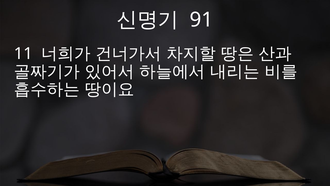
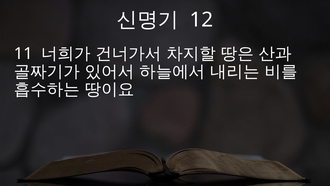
91: 91 -> 12 (201, 20)
